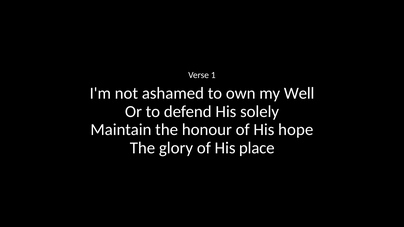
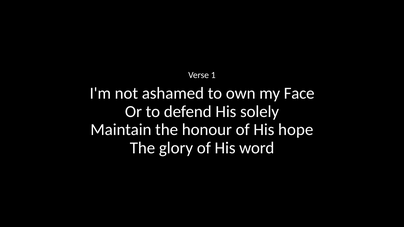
Well: Well -> Face (299, 94)
place: place -> word (257, 148)
